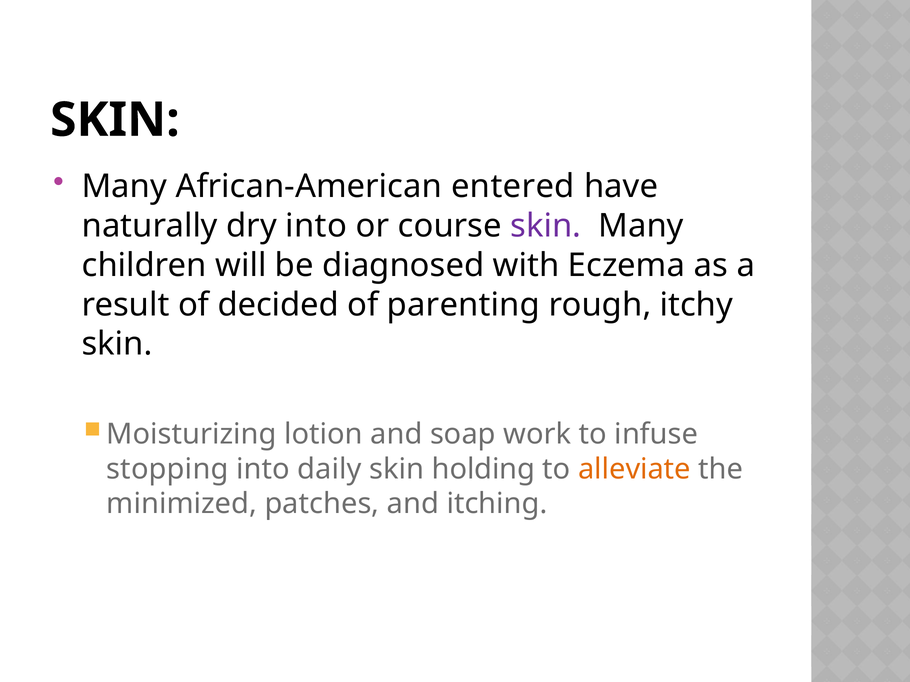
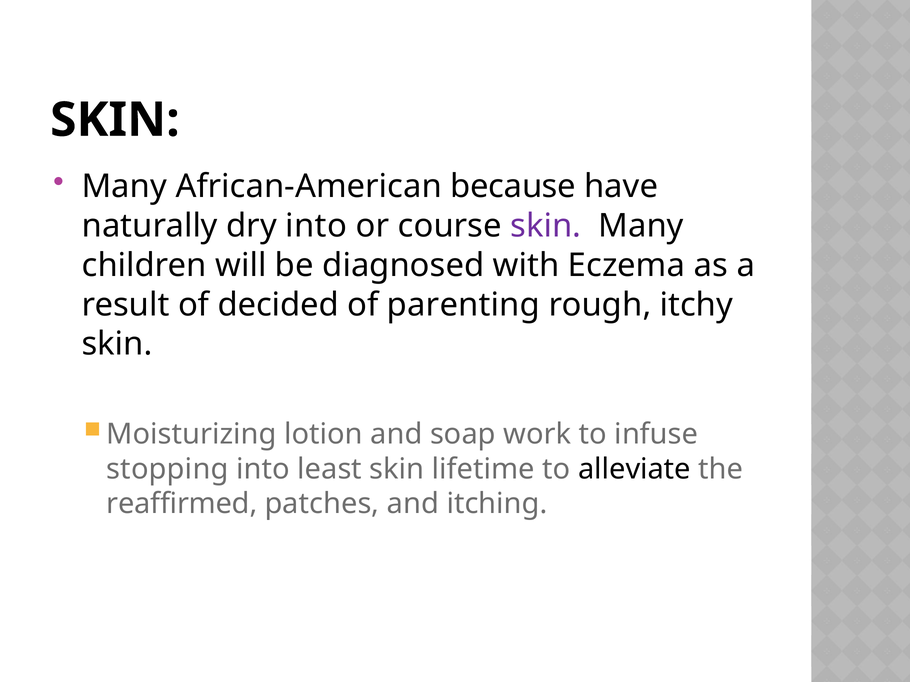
entered: entered -> because (513, 187)
daily: daily -> least (330, 469)
holding: holding -> lifetime (483, 469)
alleviate colour: orange -> black (634, 469)
minimized: minimized -> reaffirmed (182, 504)
